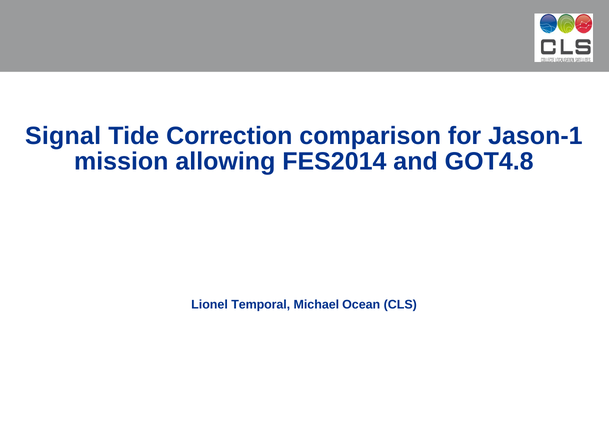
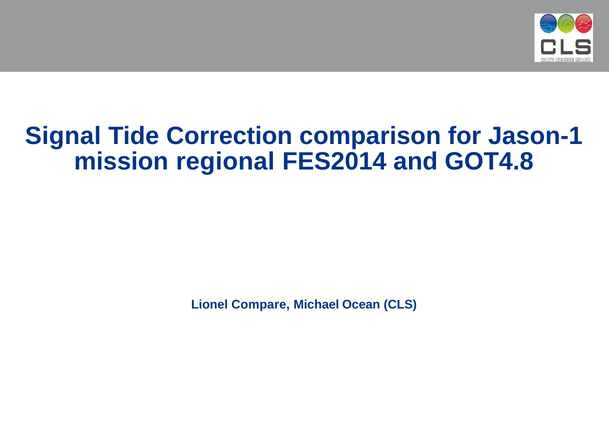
allowing: allowing -> regional (225, 161)
Temporal: Temporal -> Compare (261, 304)
